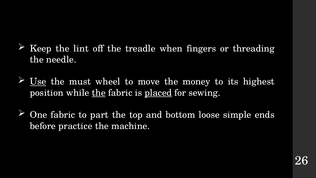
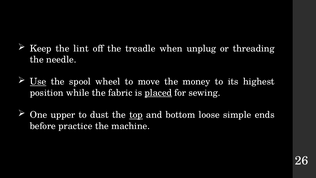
fingers: fingers -> unplug (201, 48)
must: must -> spool (80, 82)
the underline: present -> none (99, 93)
One fabric: fabric -> upper (63, 115)
part: part -> dust (99, 115)
top underline: none -> present (136, 115)
